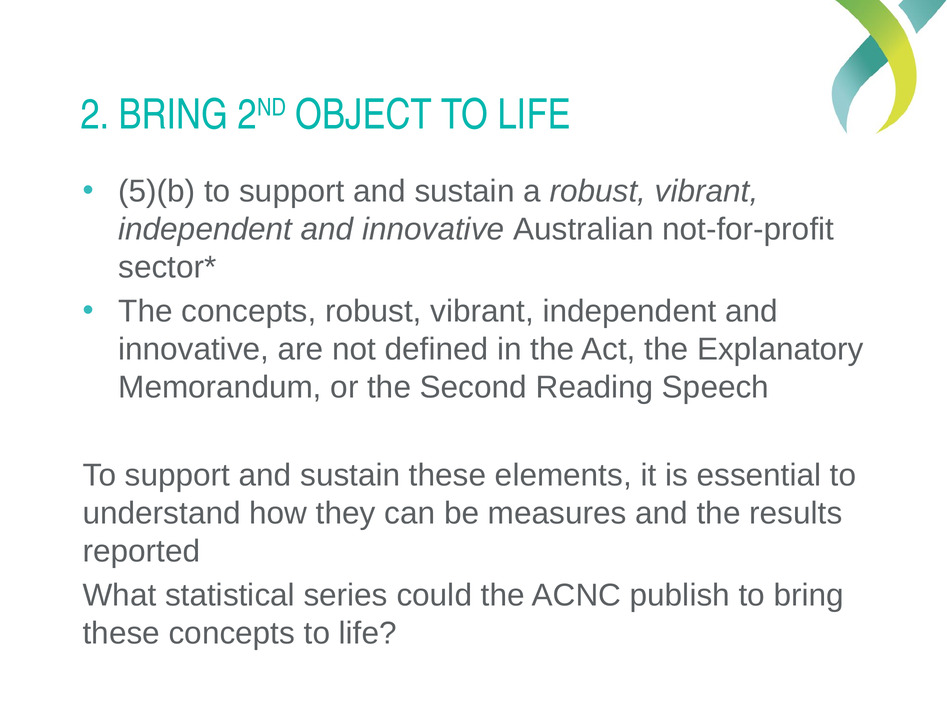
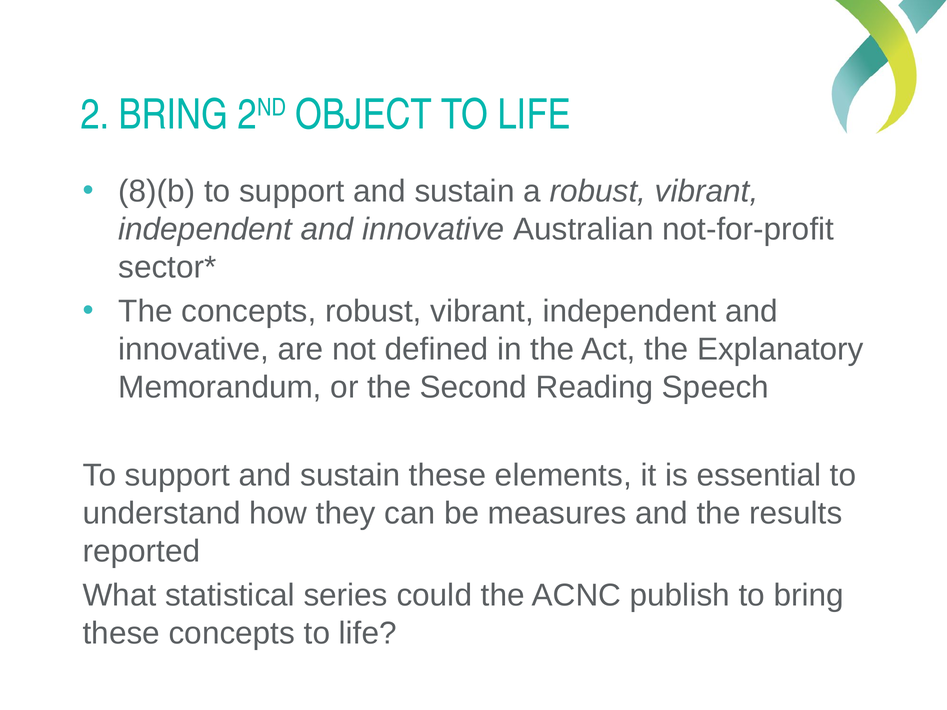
5)(b: 5)(b -> 8)(b (157, 192)
